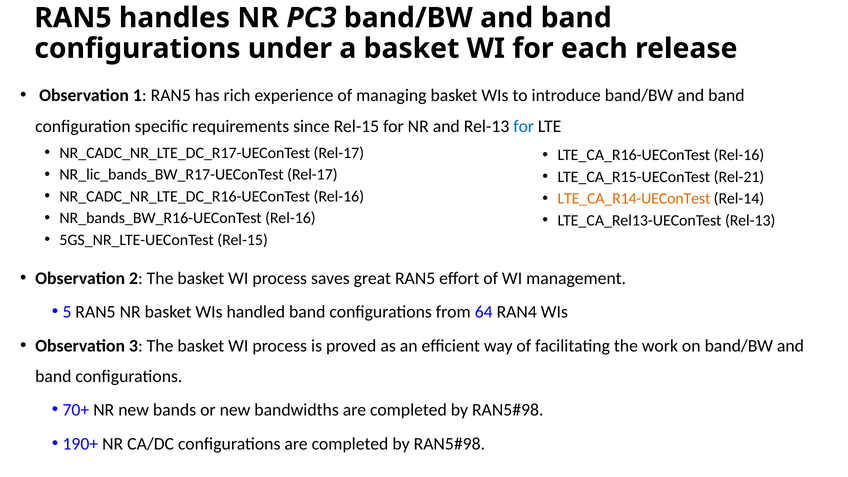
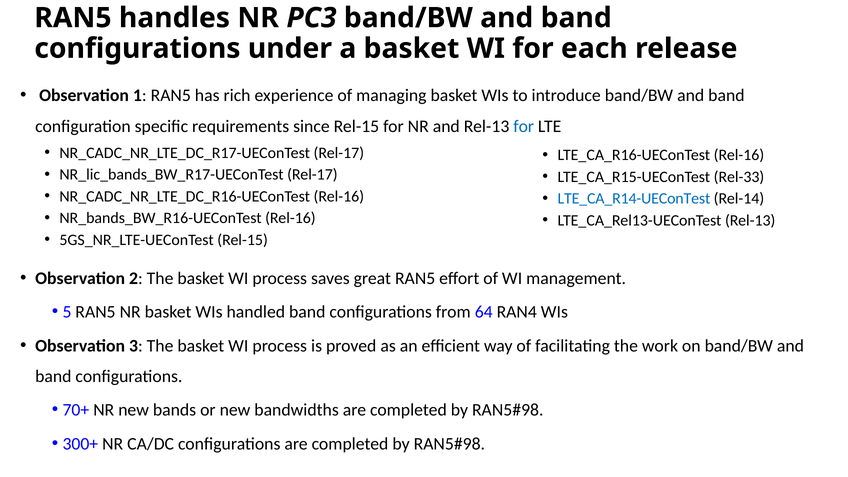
Rel-21: Rel-21 -> Rel-33 (739, 177)
LTE_CA_R14-UEConTest colour: orange -> blue (634, 199)
190+: 190+ -> 300+ (80, 444)
